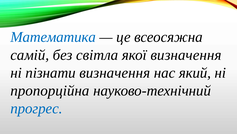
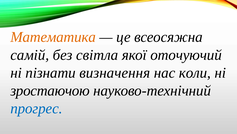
Математика colour: blue -> orange (53, 37)
якої визначення: визначення -> оточуючий (186, 55)
який: який -> коли (195, 72)
пропорційна: пропорційна -> зростаючою (50, 90)
